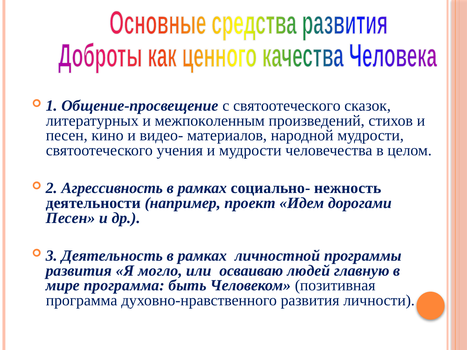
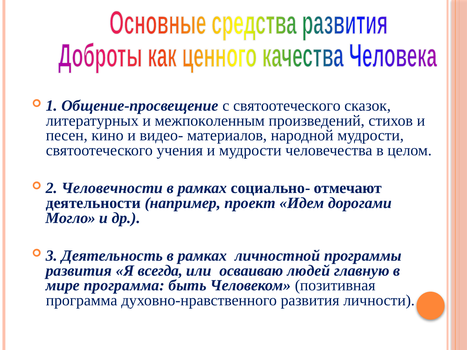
Агрессивность: Агрессивность -> Человечности (112, 188)
нежность: нежность -> отмечают (348, 188)
Песен: Песен -> Могло (71, 218)
могло: могло -> всегда (160, 271)
